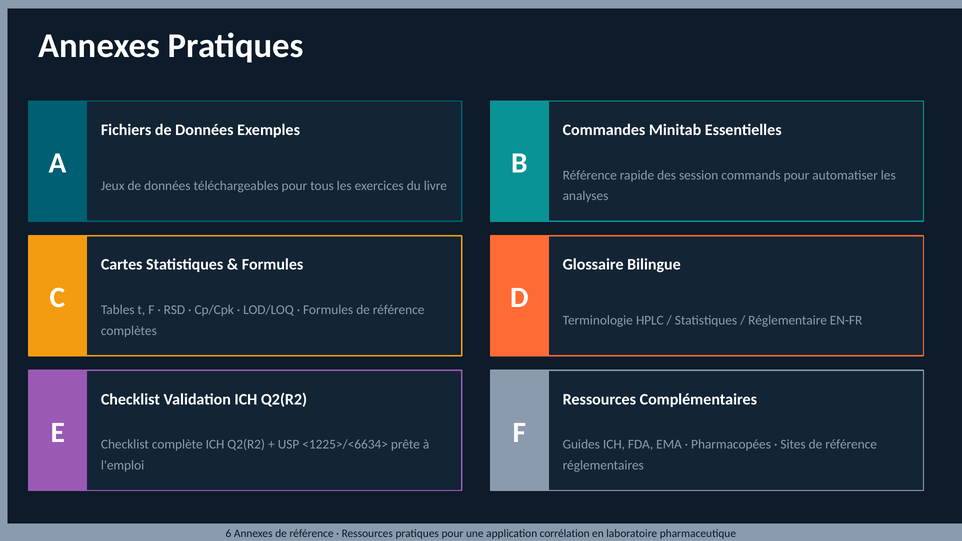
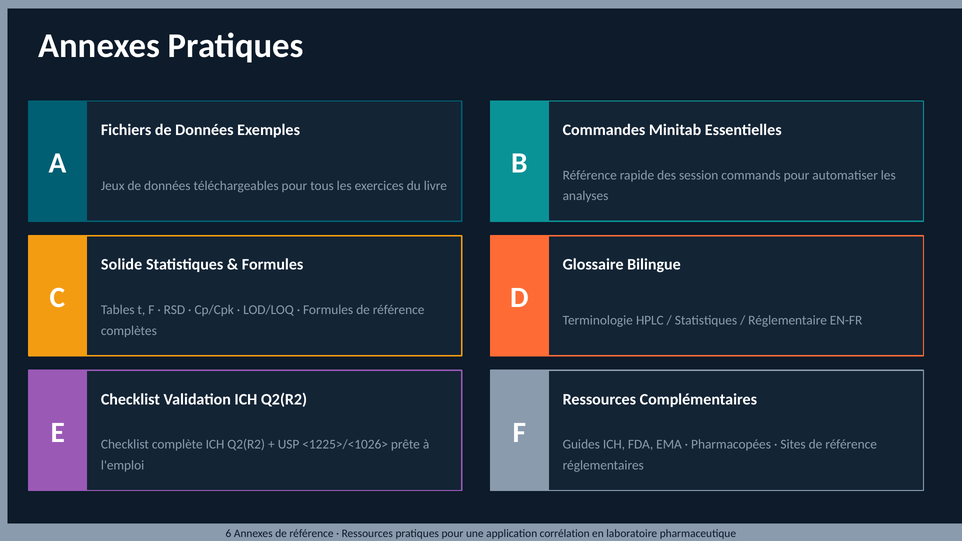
Cartes: Cartes -> Solide (122, 265)
<1225>/<6634>: <1225>/<6634> -> <1225>/<1026> (345, 445)
